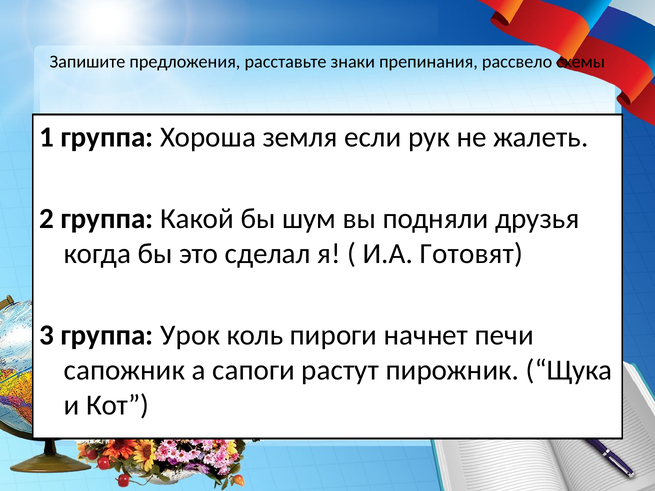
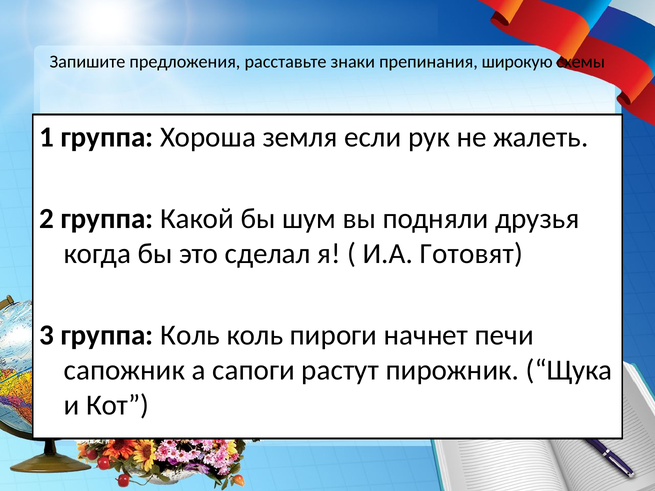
рассвело: рассвело -> широкую (517, 62)
группа Урок: Урок -> Коль (190, 335)
